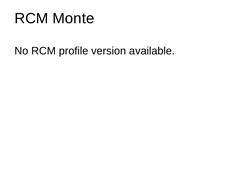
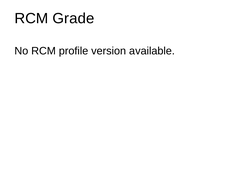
Monte: Monte -> Grade (73, 18)
